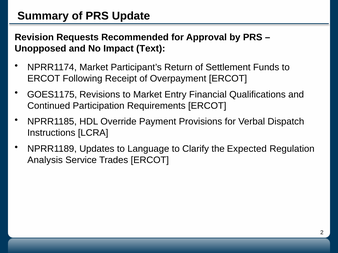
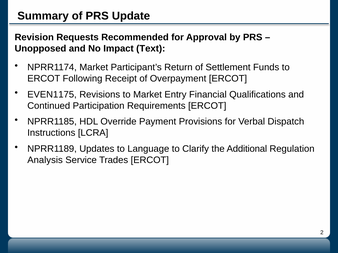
GOES1175: GOES1175 -> EVEN1175 (52, 95)
Expected: Expected -> Additional (247, 149)
